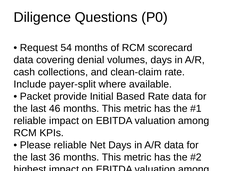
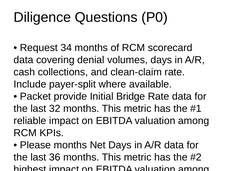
54: 54 -> 34 (66, 48)
Based: Based -> Bridge (131, 96)
46: 46 -> 32 (55, 109)
Please reliable: reliable -> months (70, 145)
